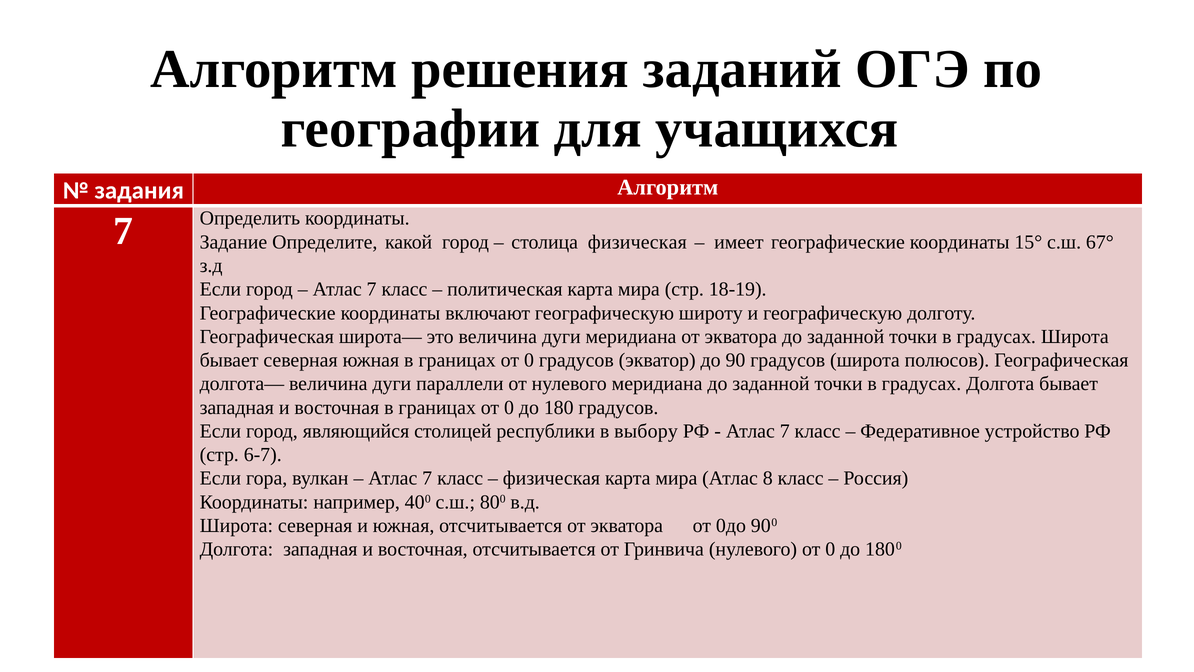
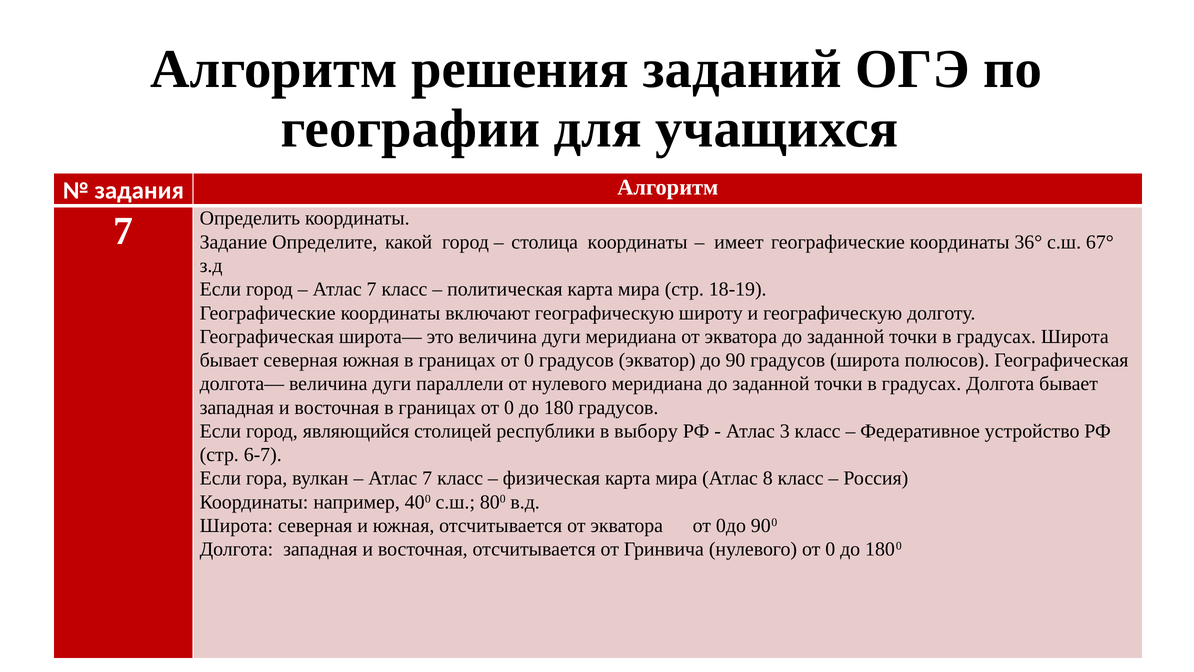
столица физическая: физическая -> координаты (638, 242)
15°: 15° -> 36° (1028, 242)
7: 7 -> 3 (785, 431)
